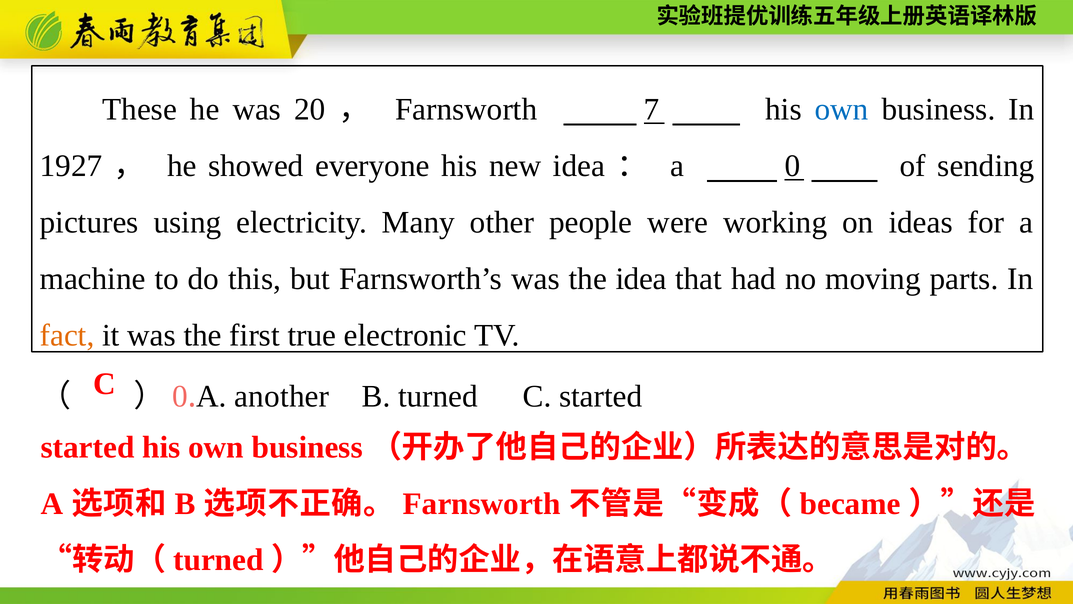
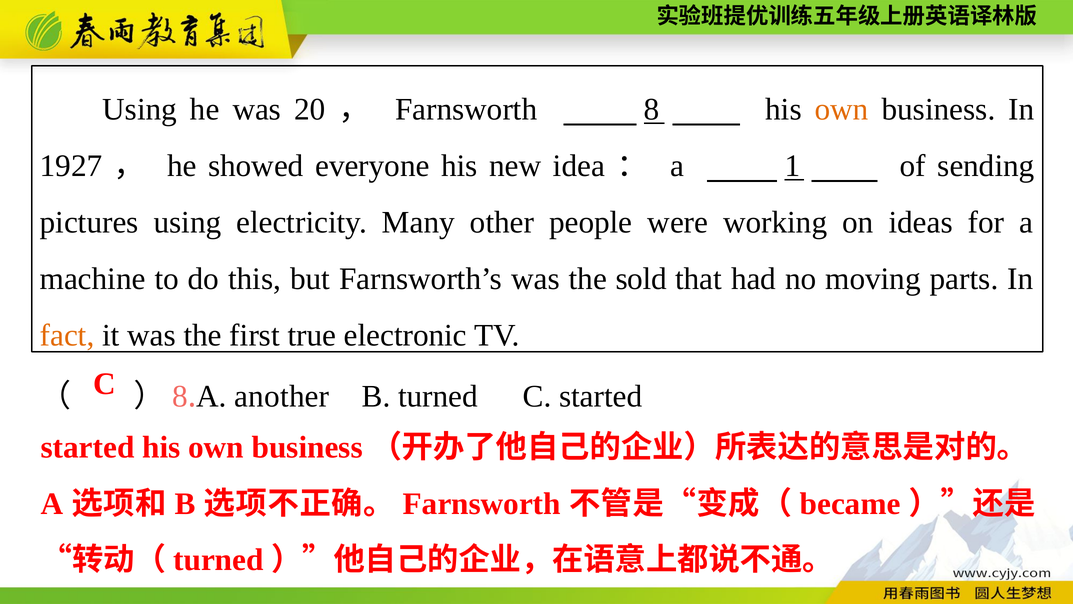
These: These -> Using (140, 109)
Farnsworth 7: 7 -> 8 (652, 109)
own colour: blue -> orange (842, 109)
a 0: 0 -> 1 (792, 166)
the idea: idea -> sold (641, 279)
0: 0 -> 8 (180, 396)
